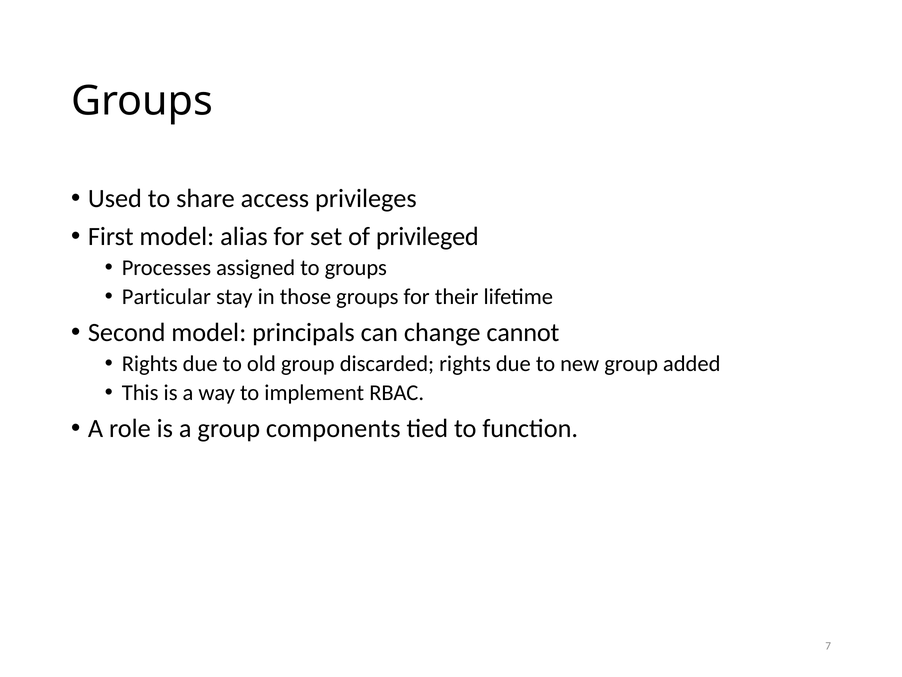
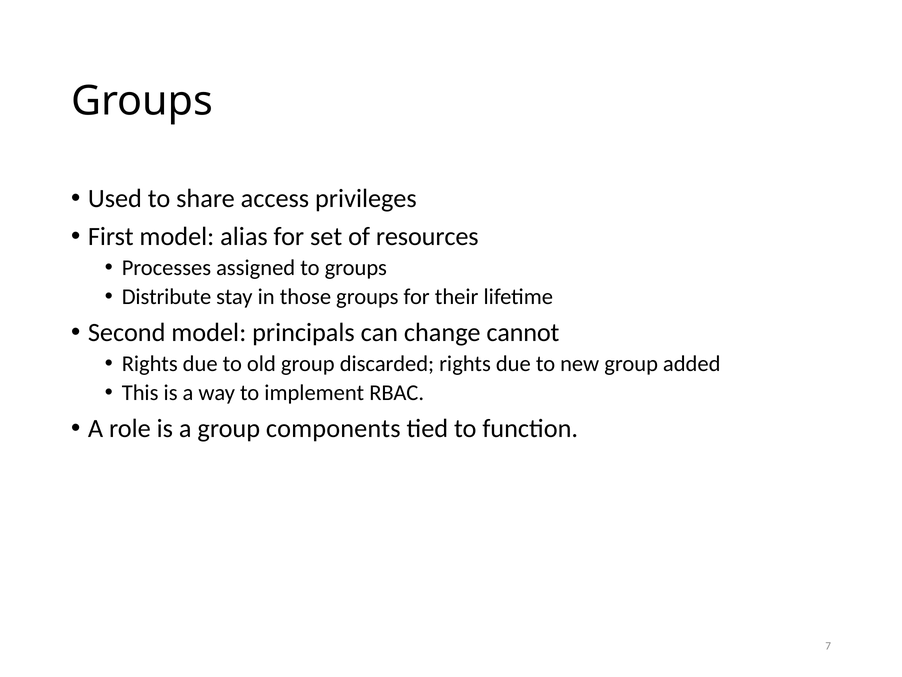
privileged: privileged -> resources (427, 236)
Particular: Particular -> Distribute (166, 297)
